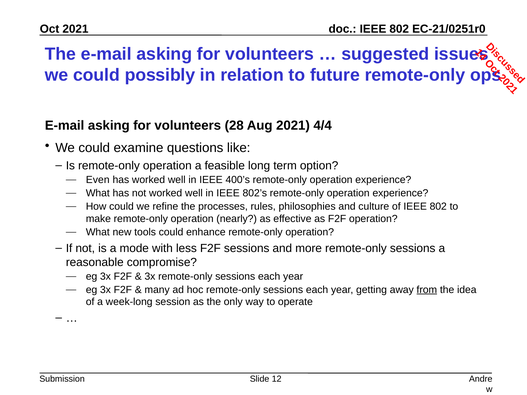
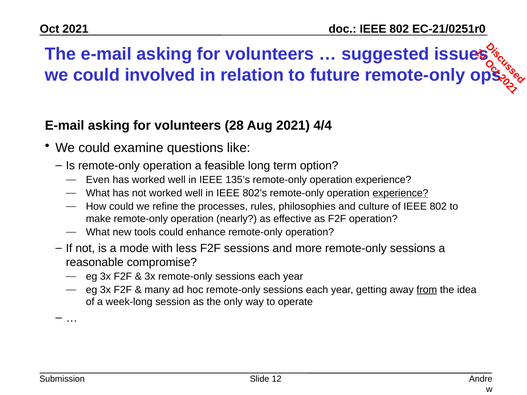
possibly: possibly -> involved (160, 75)
400’s: 400’s -> 135’s (238, 180)
experience underline: none -> present (400, 193)
